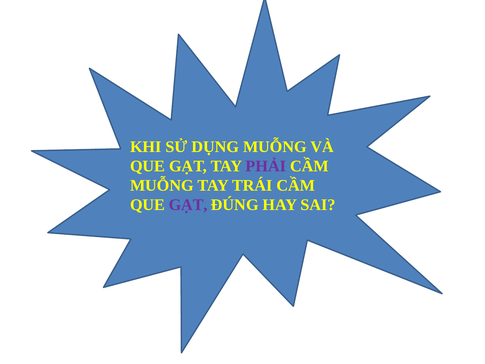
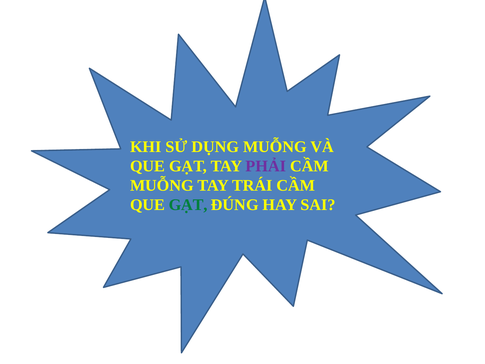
GẠT colour: purple -> green (188, 205)
